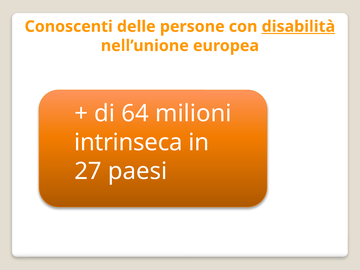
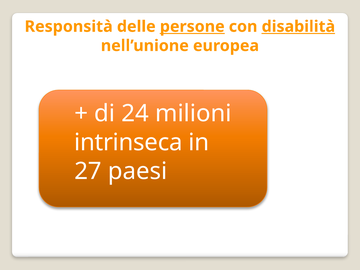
Conoscenti: Conoscenti -> Responsità (69, 27)
persone underline: none -> present (192, 27)
64: 64 -> 24 (135, 114)
